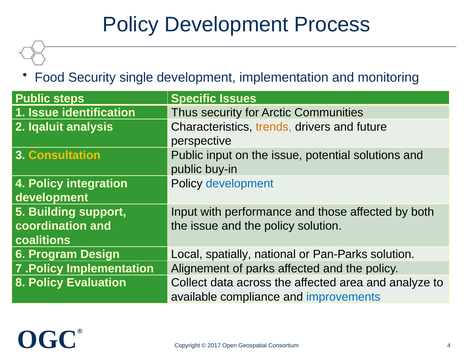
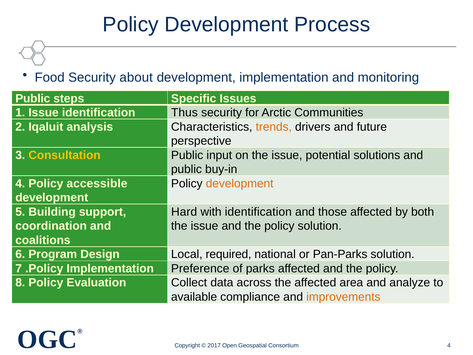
single: single -> about (136, 77)
integration: integration -> accessible (97, 183)
development colour: blue -> orange (240, 183)
Input: Input -> Hard (184, 212)
with performance: performance -> identification (258, 212)
spatially: spatially -> required (229, 254)
Alignement: Alignement -> Preference (200, 268)
improvements colour: blue -> orange (343, 297)
